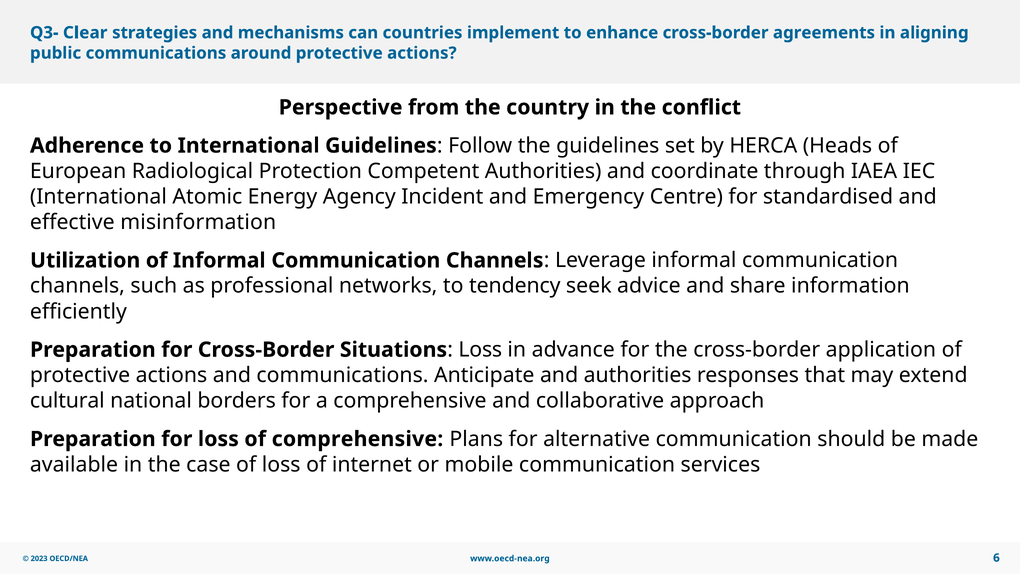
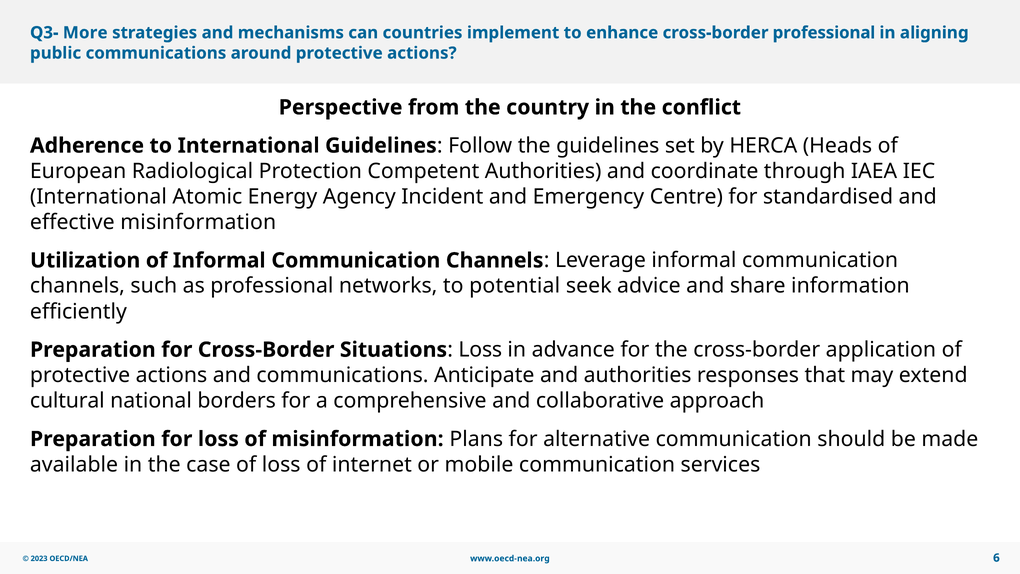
Clear: Clear -> More (85, 33)
cross-border agreements: agreements -> professional (824, 33)
tendency: tendency -> potential (515, 286)
of comprehensive: comprehensive -> misinformation (358, 439)
